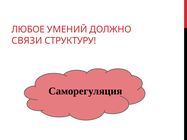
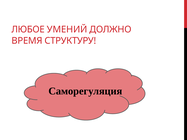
СВЯЗИ: СВЯЗИ -> ВРЕМЯ (27, 41)
